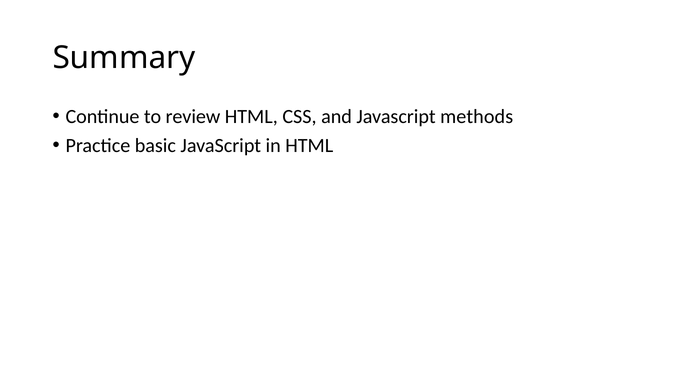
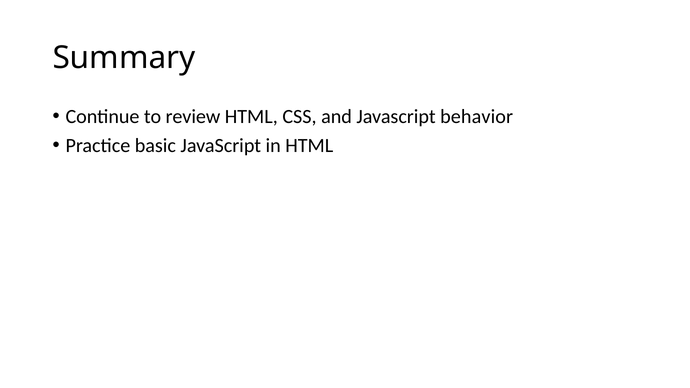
methods: methods -> behavior (477, 117)
